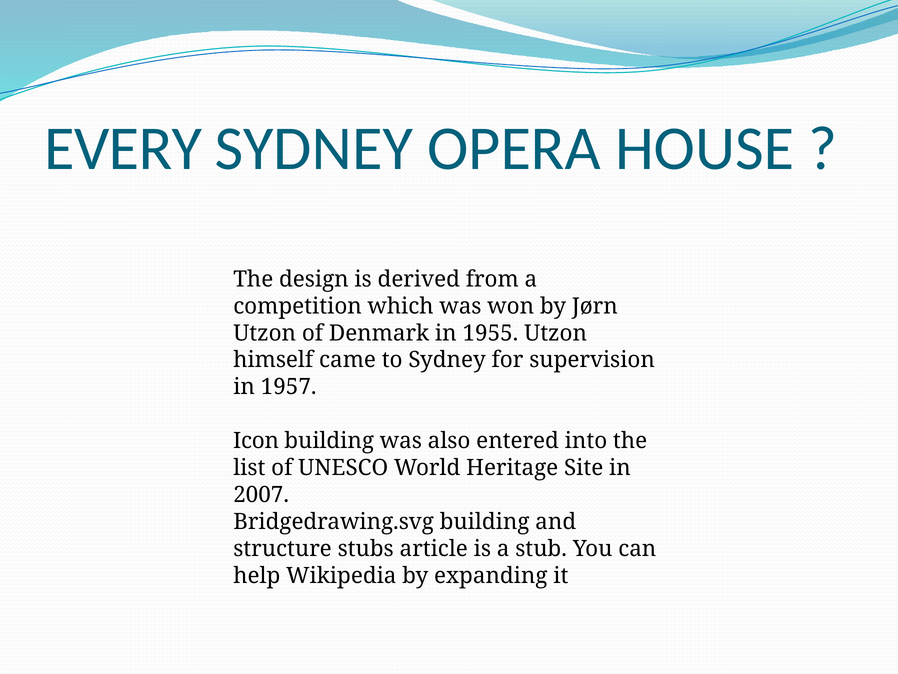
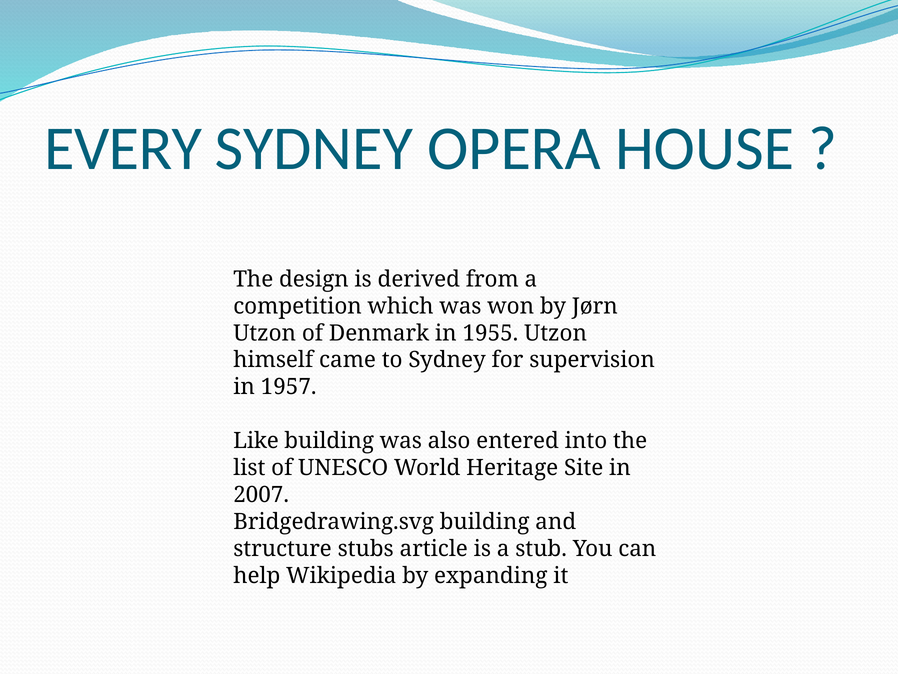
Icon: Icon -> Like (256, 441)
